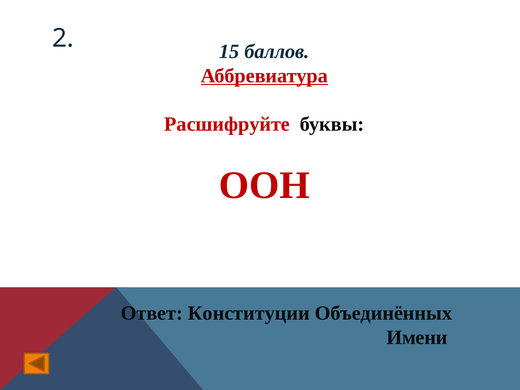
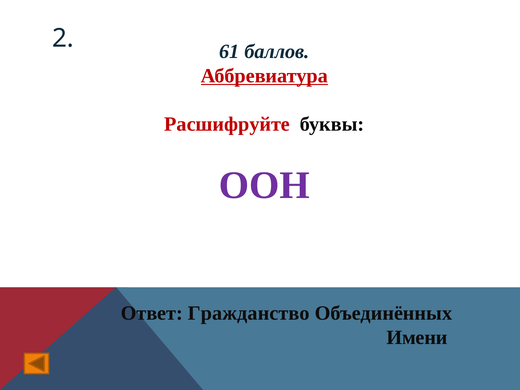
15: 15 -> 61 (229, 51)
ООН colour: red -> purple (264, 185)
Конституции: Конституции -> Гражданство (249, 313)
